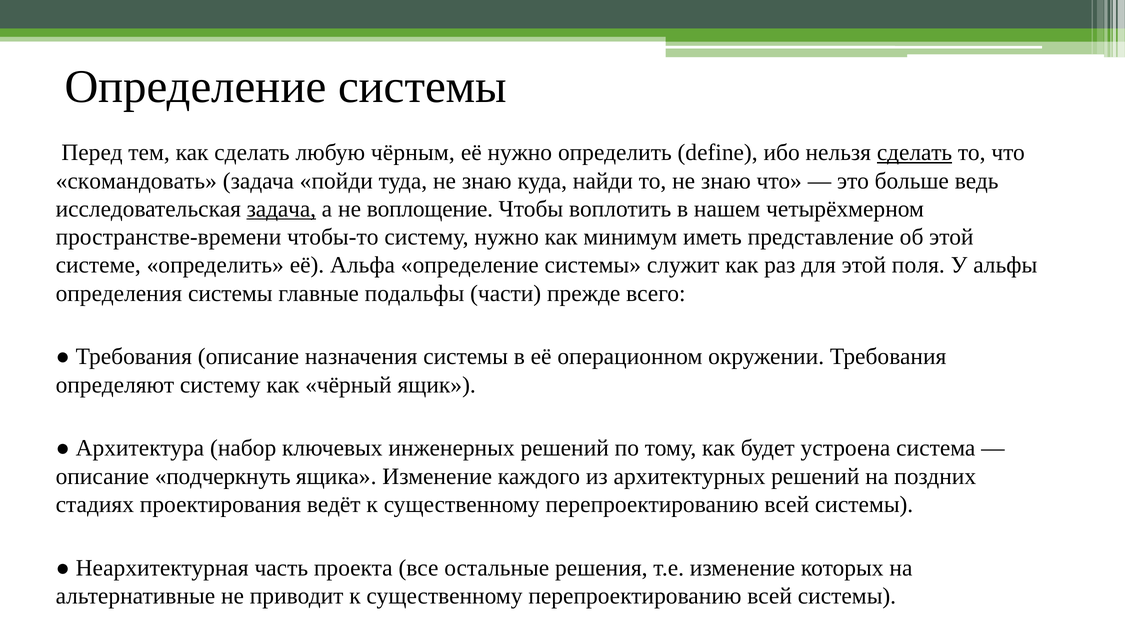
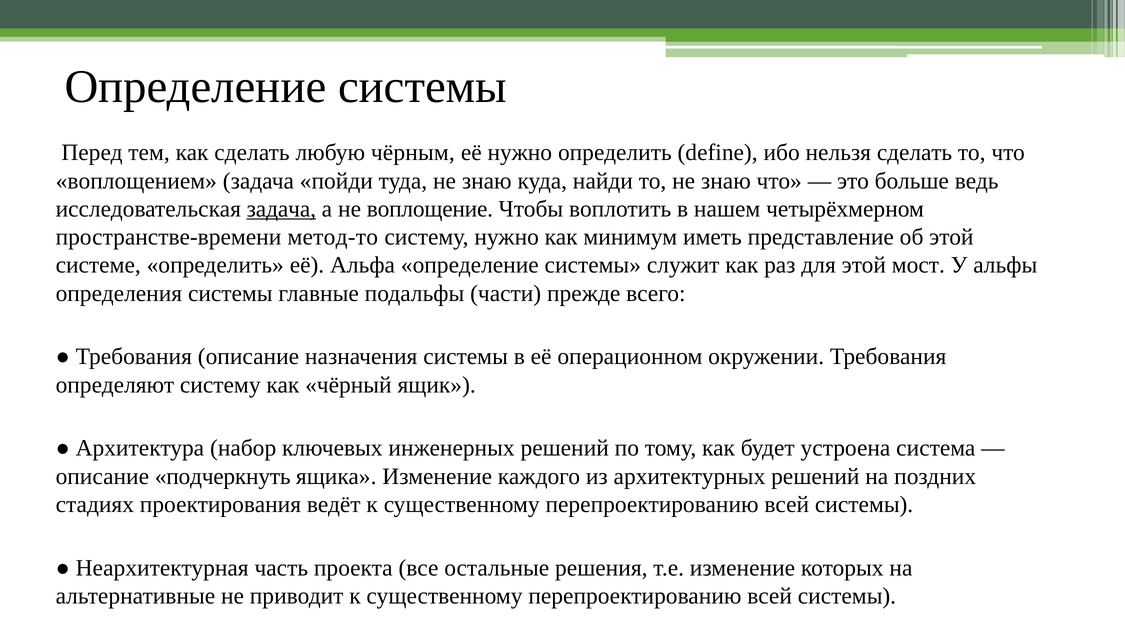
сделать underline: present -> none (915, 153)
скомандовать: скомандовать -> воплощением (136, 181)
чтобы-то: чтобы-то -> метод-то (333, 237)
поля: поля -> мост (918, 265)
